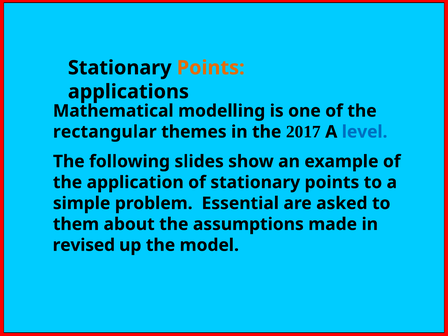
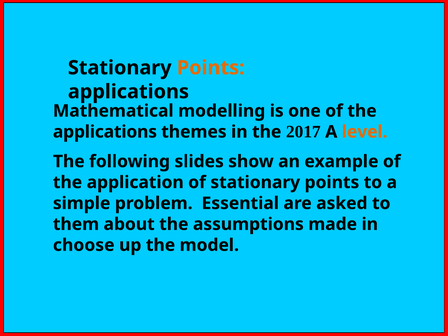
rectangular: rectangular -> applications (105, 132)
level colour: blue -> orange (365, 132)
revised: revised -> choose (84, 245)
